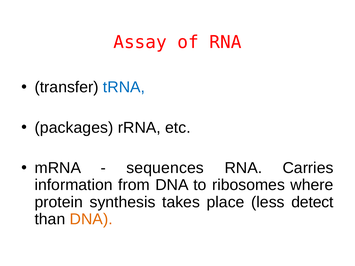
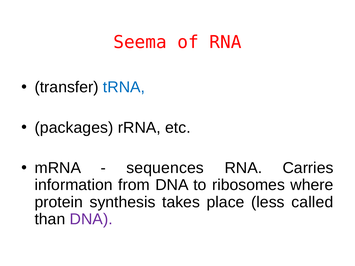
Assay: Assay -> Seema (140, 42)
detect: detect -> called (312, 202)
DNA colour: orange -> purple (91, 219)
